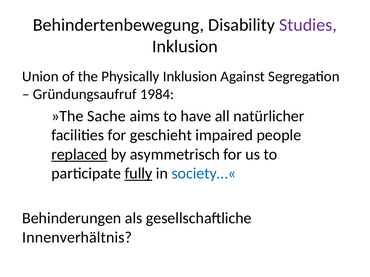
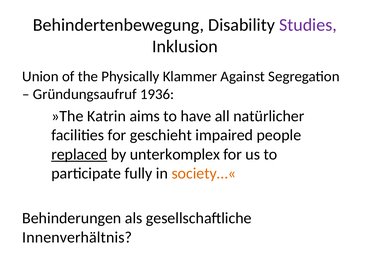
Physically Inklusion: Inklusion -> Klammer (190, 77)
1984: 1984 -> 1936 (157, 94)
Sache: Sache -> Katrin (107, 116)
asymmetrisch: asymmetrisch -> unterkomplex (175, 155)
fully underline: present -> none (138, 174)
society…« colour: blue -> orange (204, 174)
